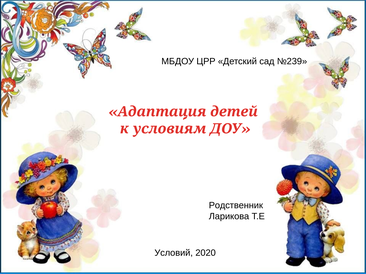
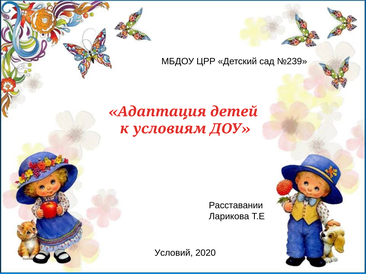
Родственник: Родственник -> Расставании (236, 206)
